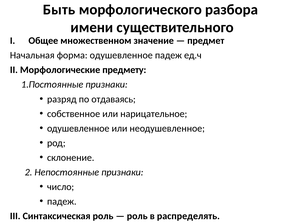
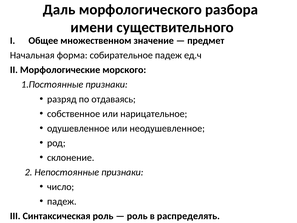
Быть: Быть -> Даль (59, 10)
форма одушевленное: одушевленное -> собирательное (121, 55)
предмету: предмету -> морского (124, 70)
